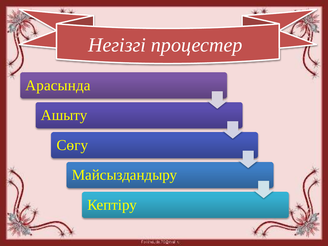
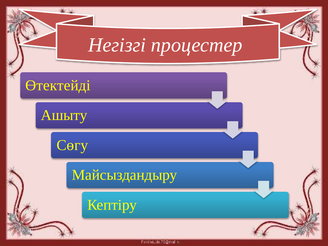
Арасында: Арасында -> Өтектейді (58, 85)
